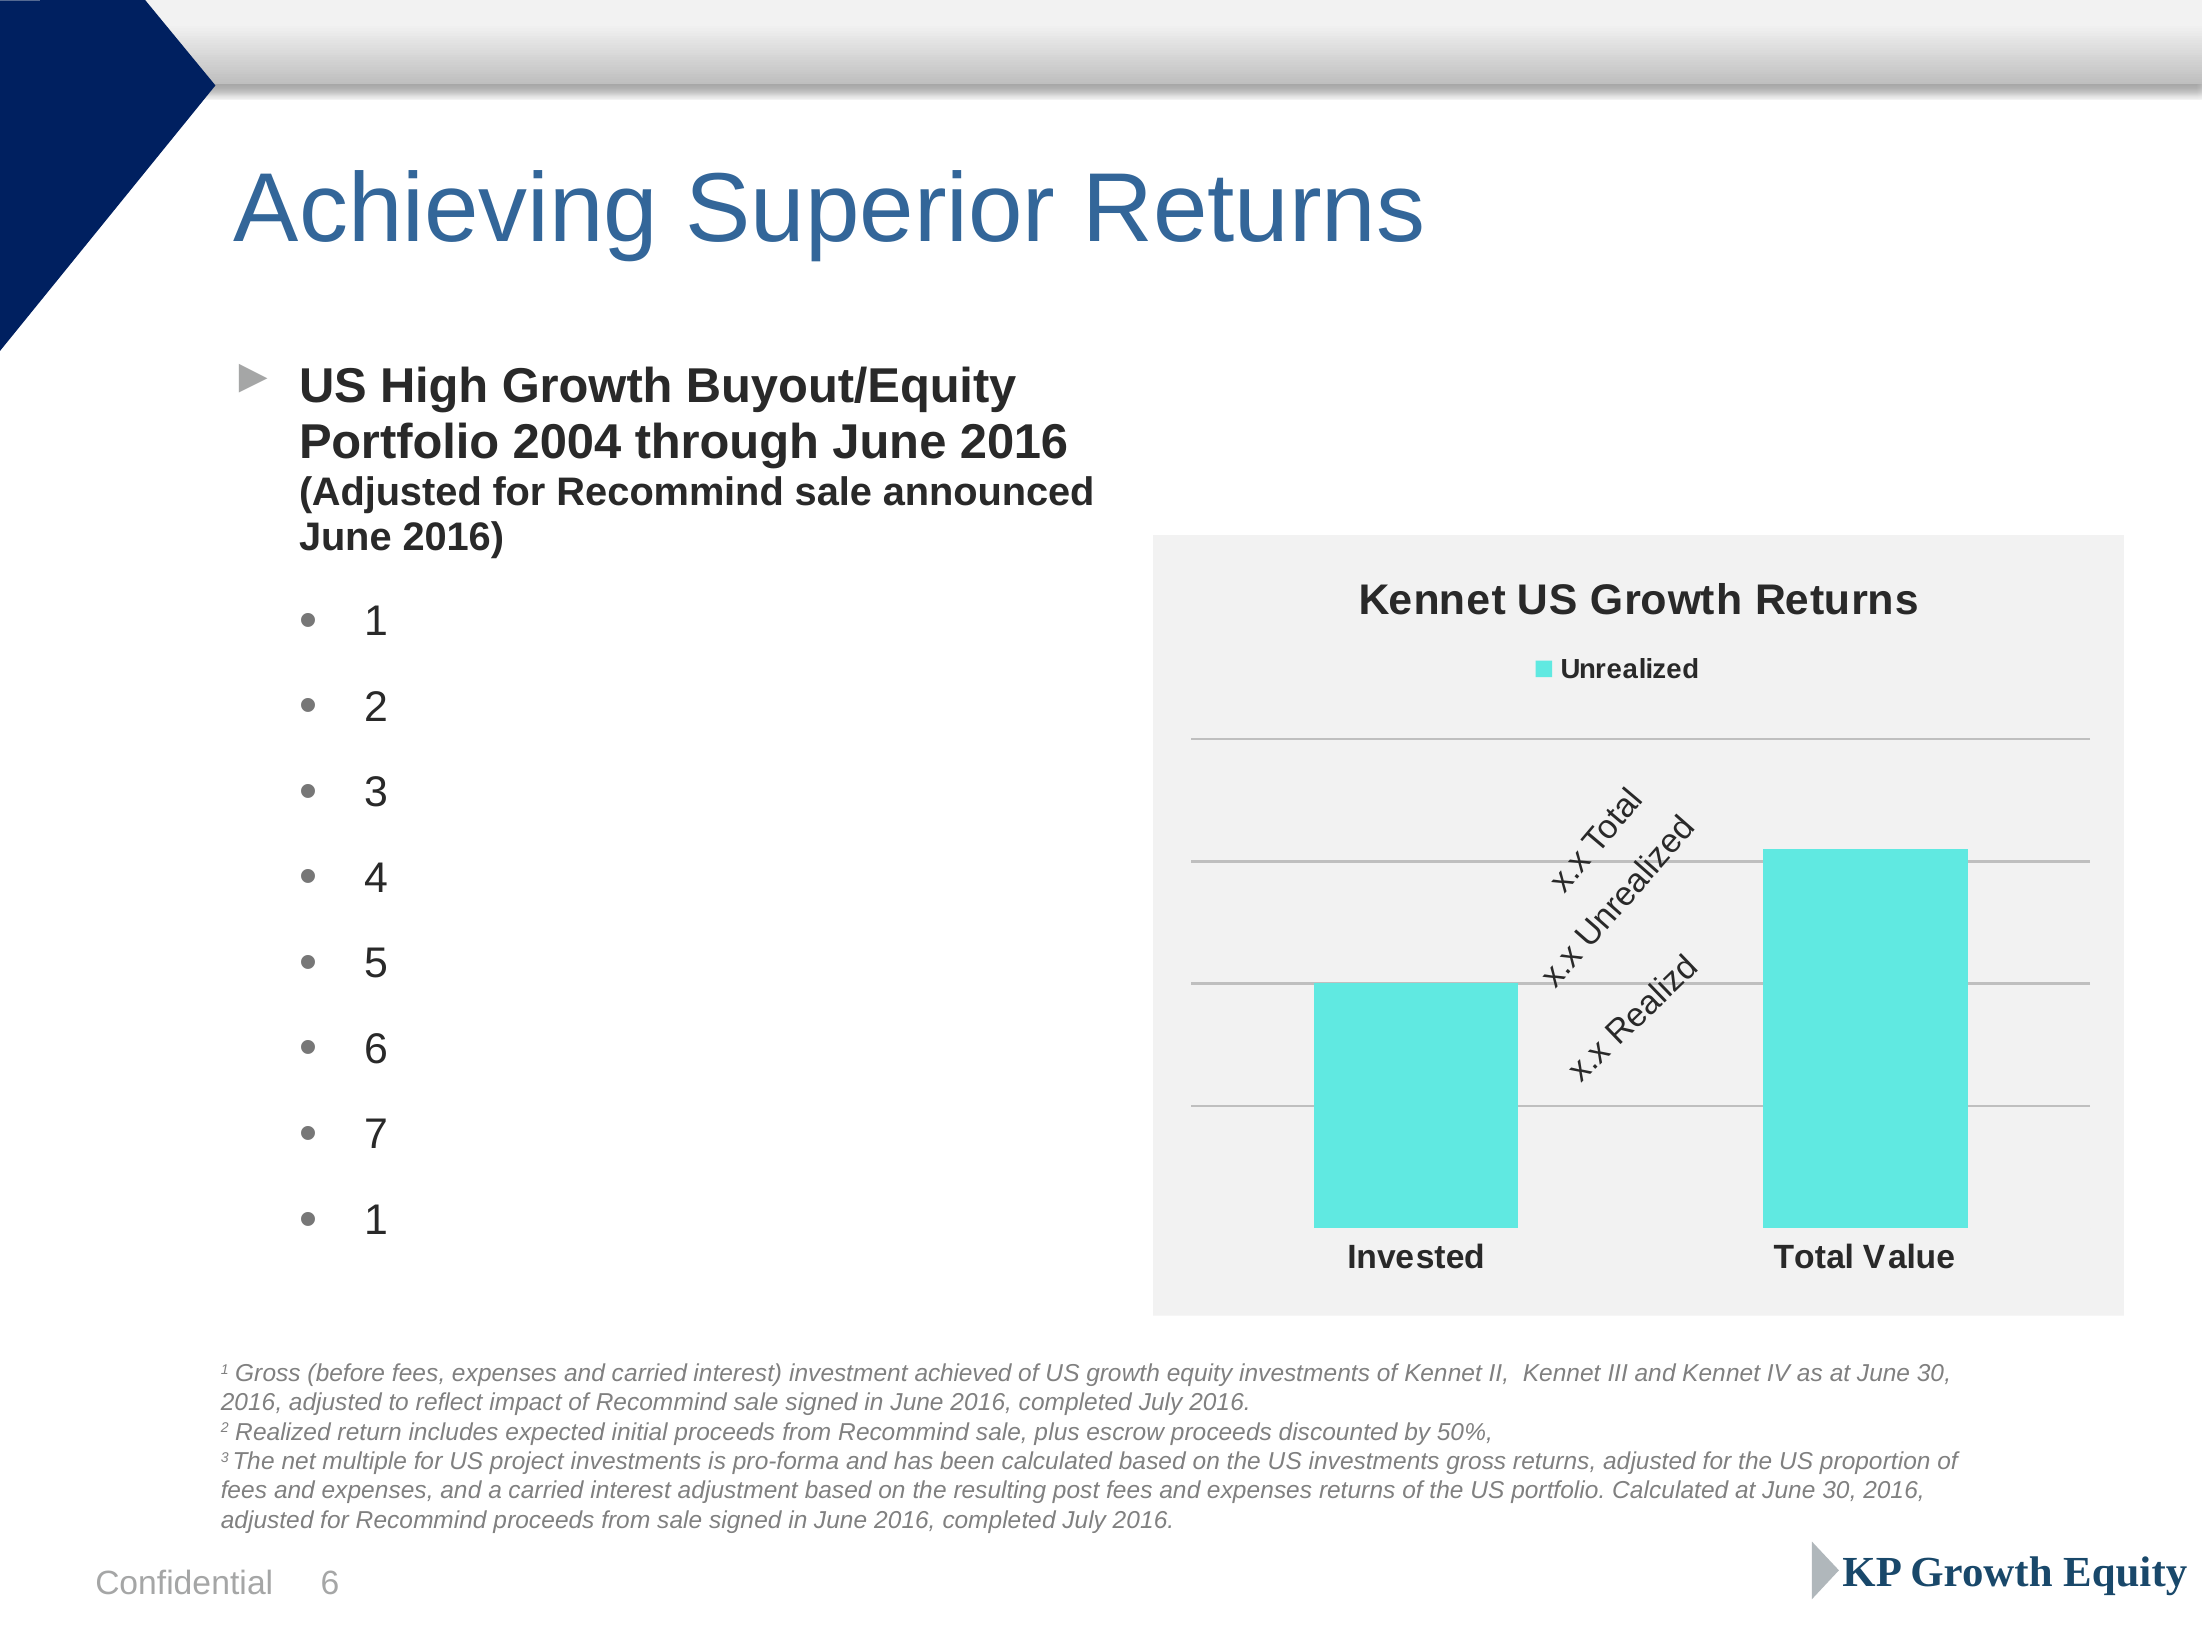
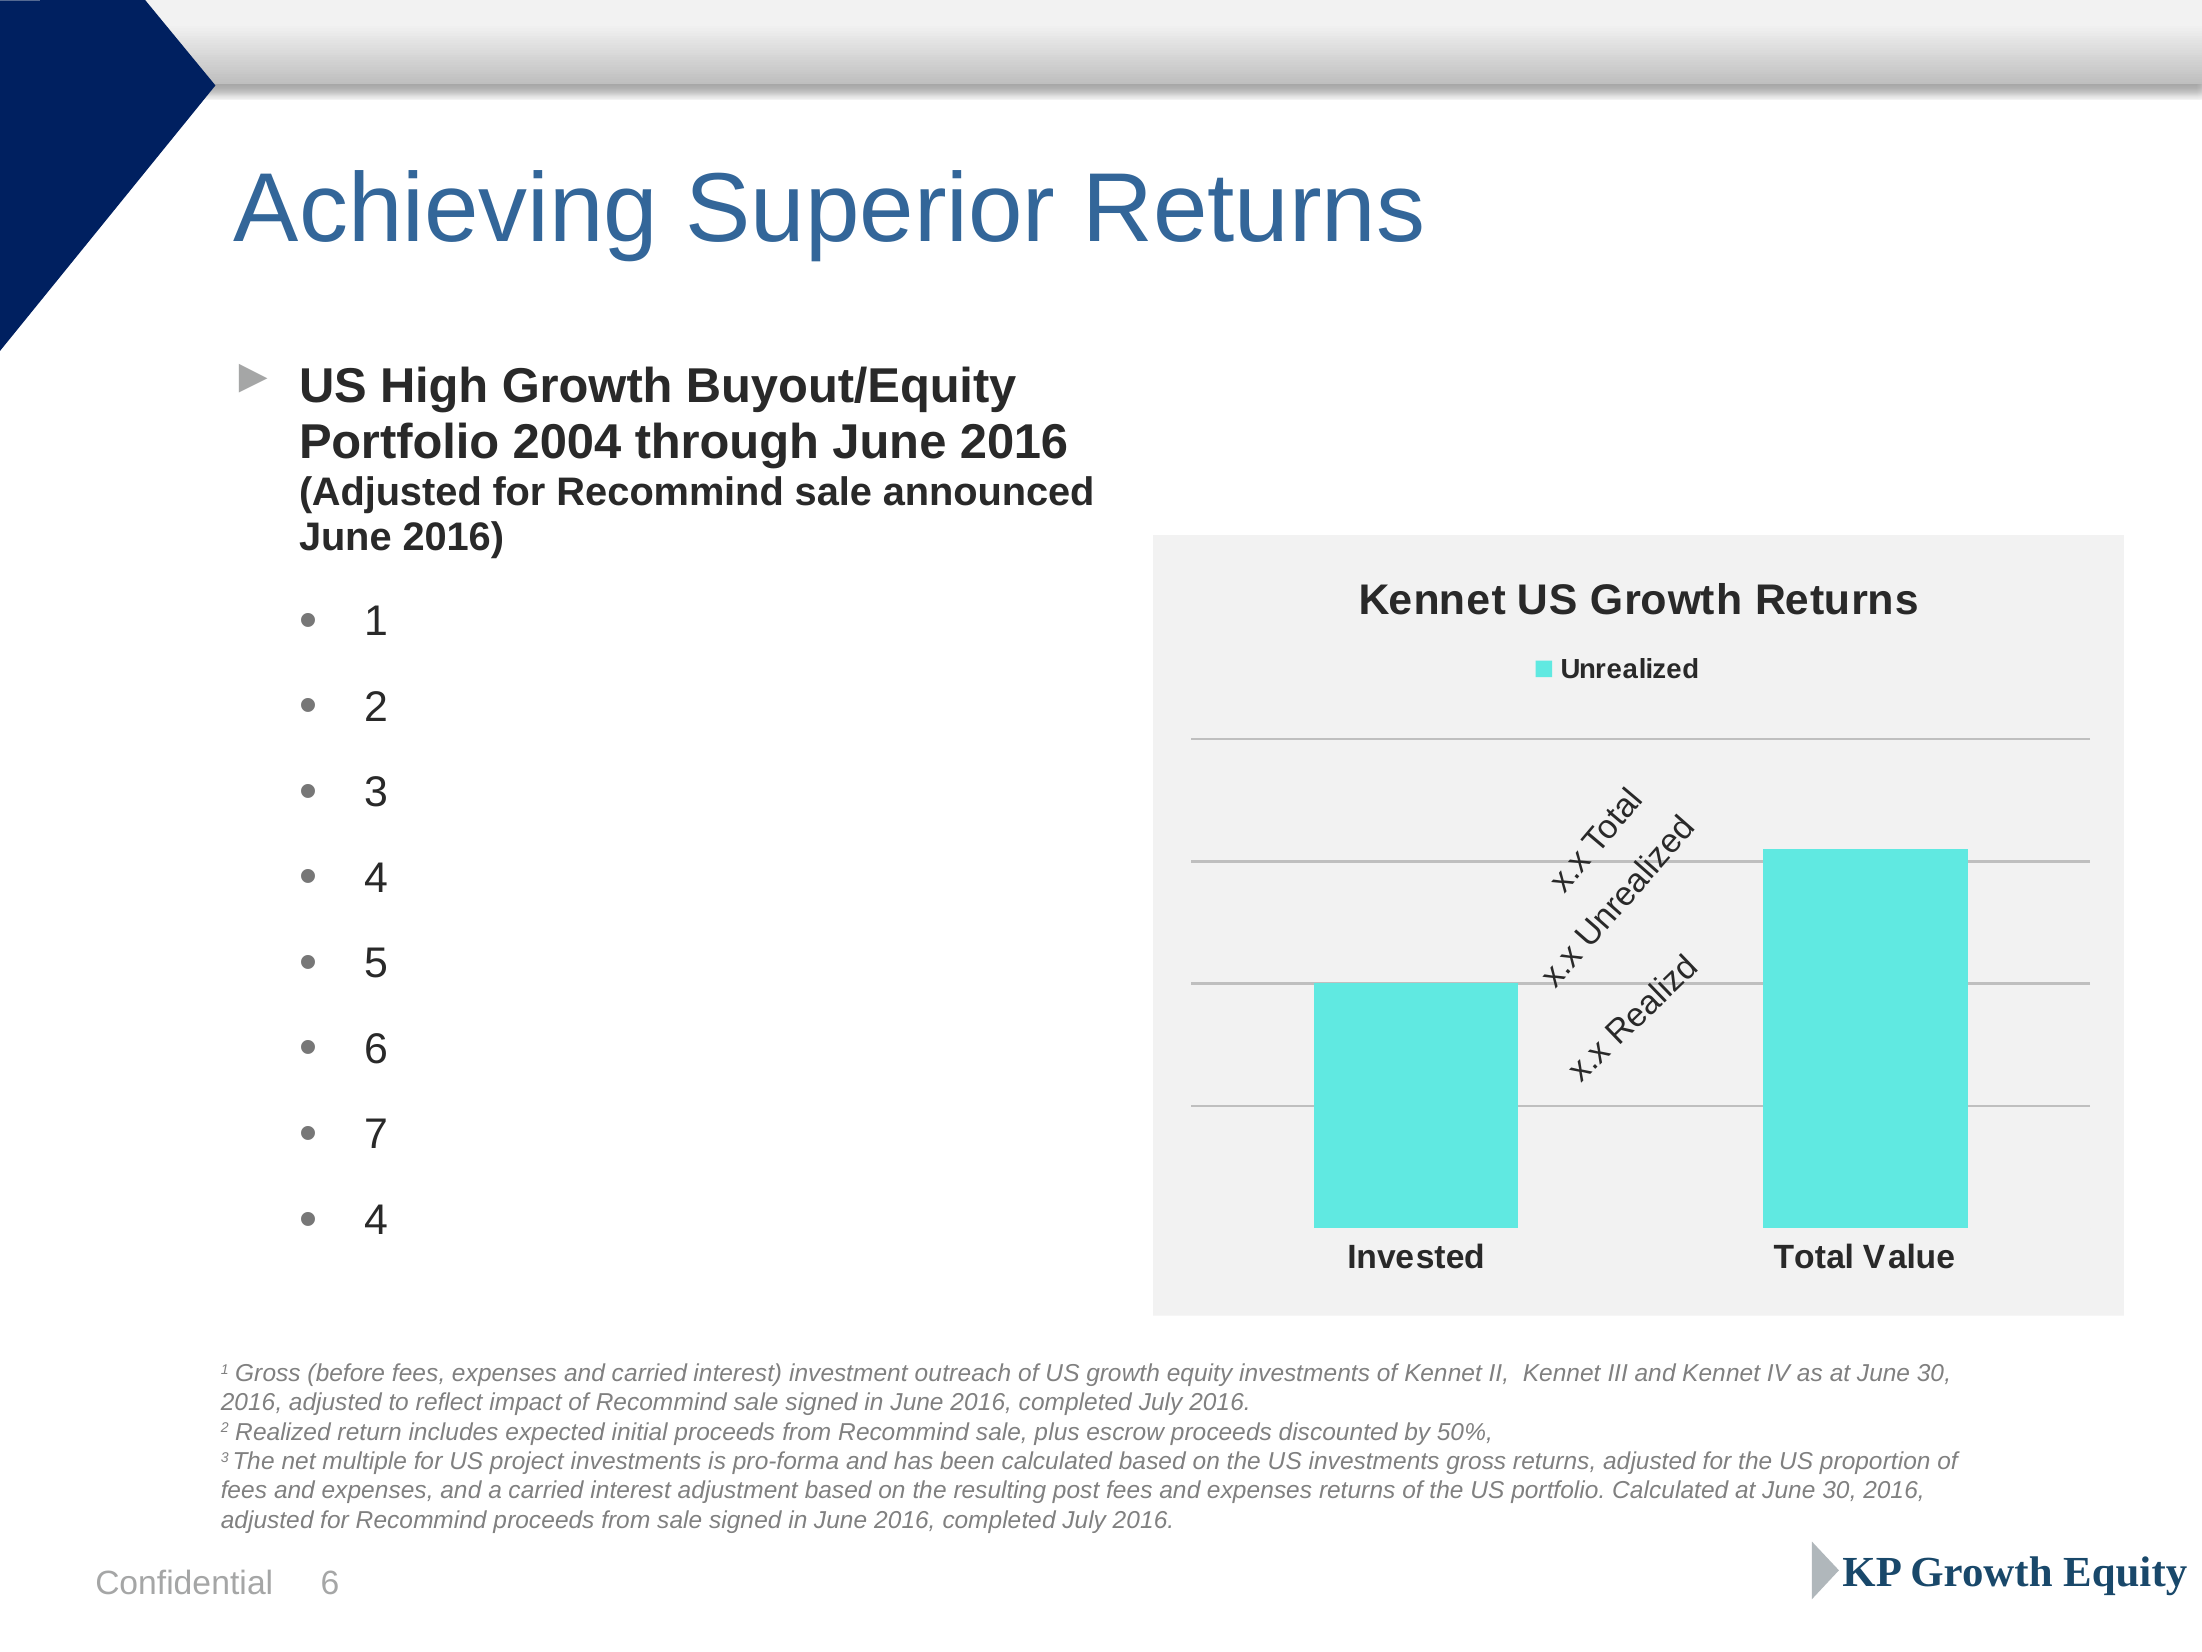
1: 1 -> 4 (376, 1220)
achieved: achieved -> outreach (963, 1373)
